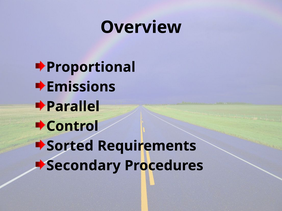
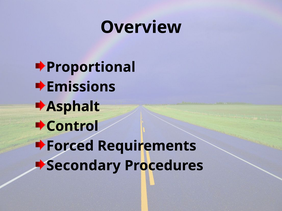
Parallel: Parallel -> Asphalt (73, 107)
Sorted: Sorted -> Forced (70, 146)
